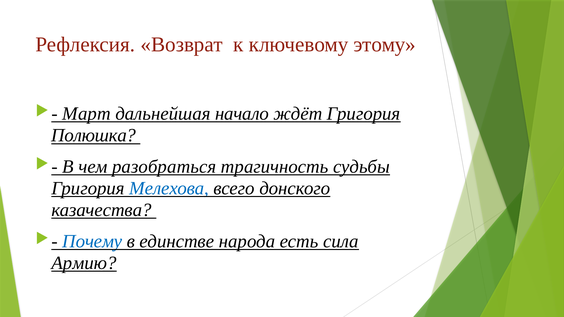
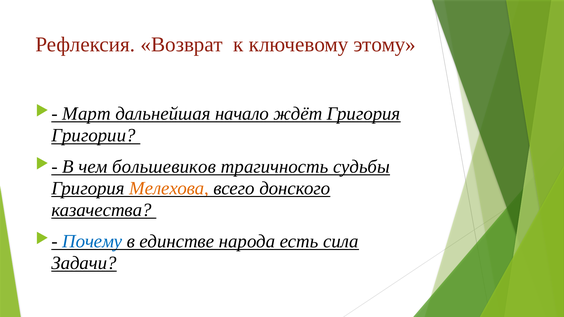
Полюшка: Полюшка -> Григории (94, 136)
разобраться: разобраться -> большевиков (164, 167)
Мелехова colour: blue -> orange (169, 188)
Армию: Армию -> Задачи (84, 263)
